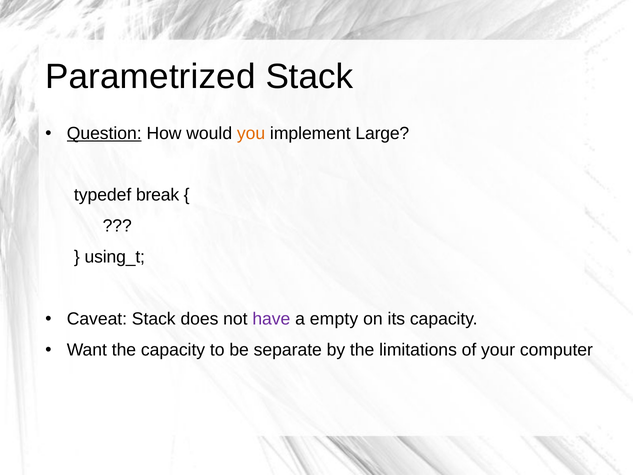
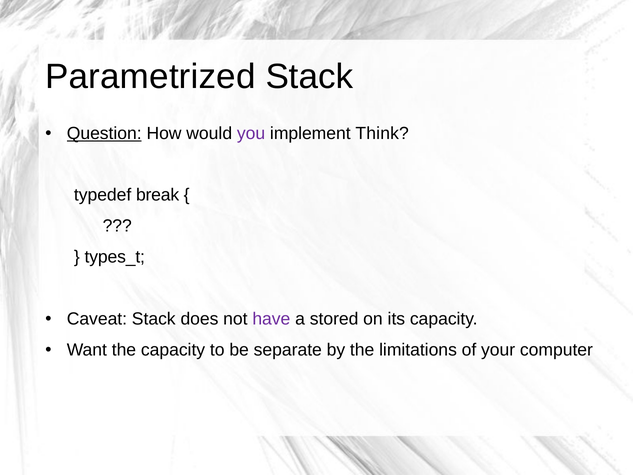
you colour: orange -> purple (251, 133)
Large: Large -> Think (382, 133)
using_t: using_t -> types_t (115, 257)
empty: empty -> stored (334, 319)
